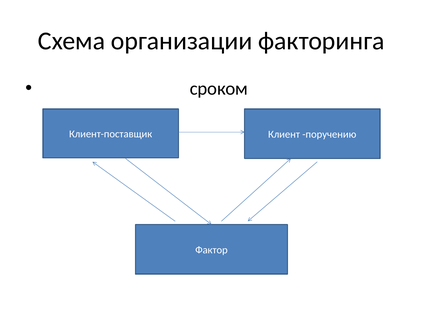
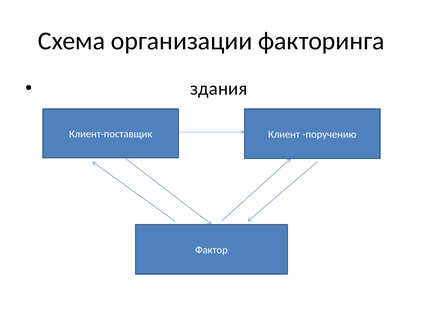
сроком: сроком -> здания (219, 89)
